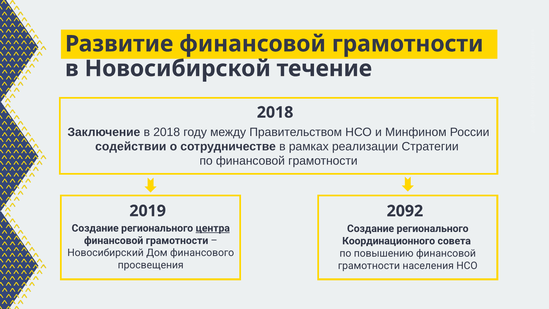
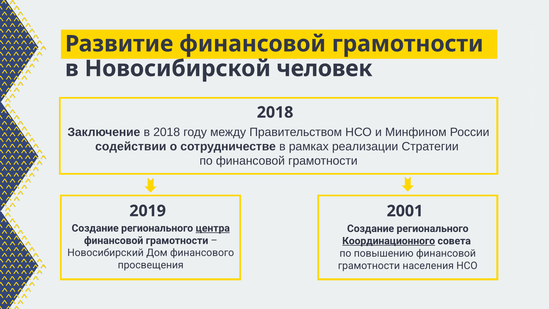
течение: течение -> человек (324, 69)
2092: 2092 -> 2001 (405, 211)
Координационного underline: none -> present (389, 241)
